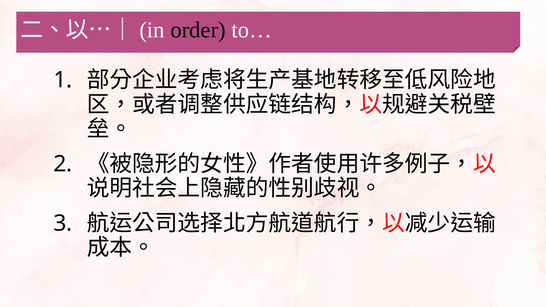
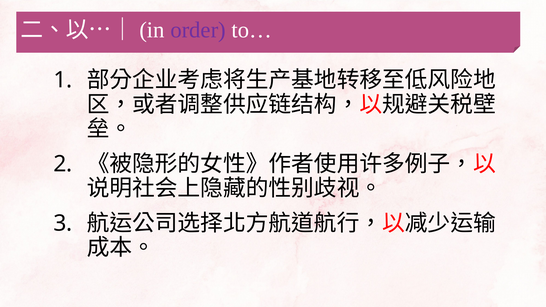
order colour: black -> purple (198, 30)
